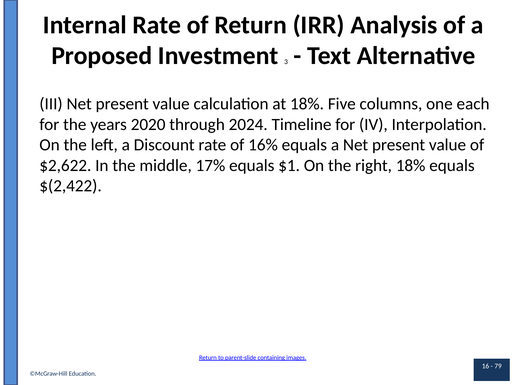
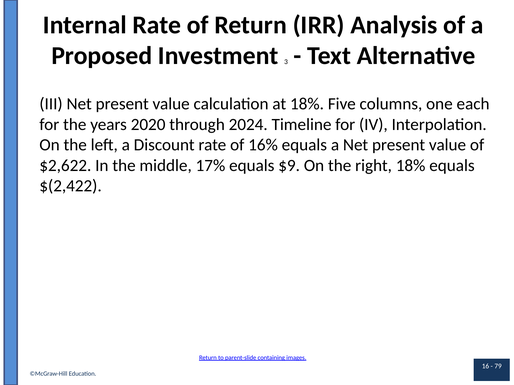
$1: $1 -> $9 (289, 166)
